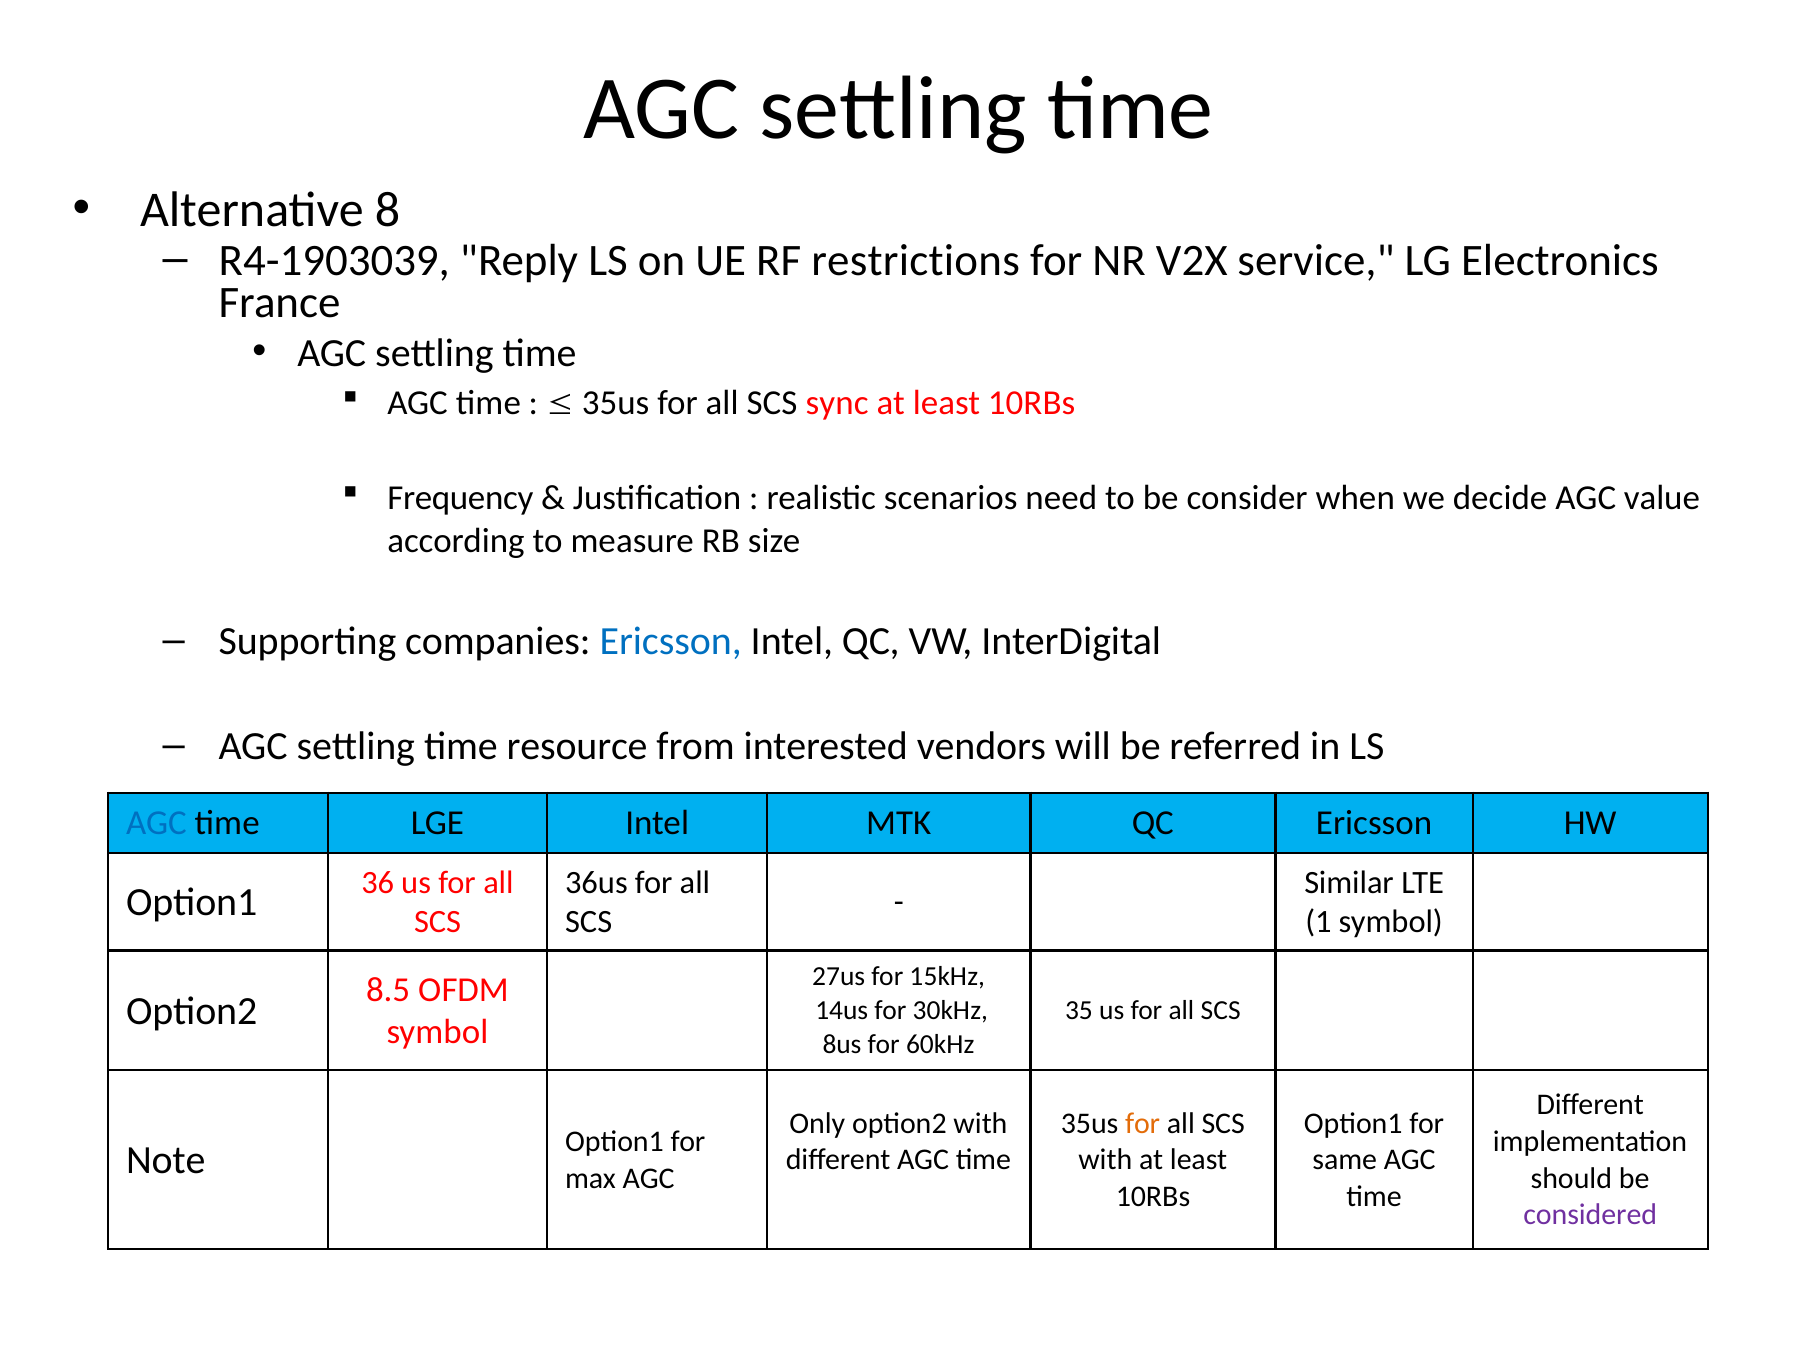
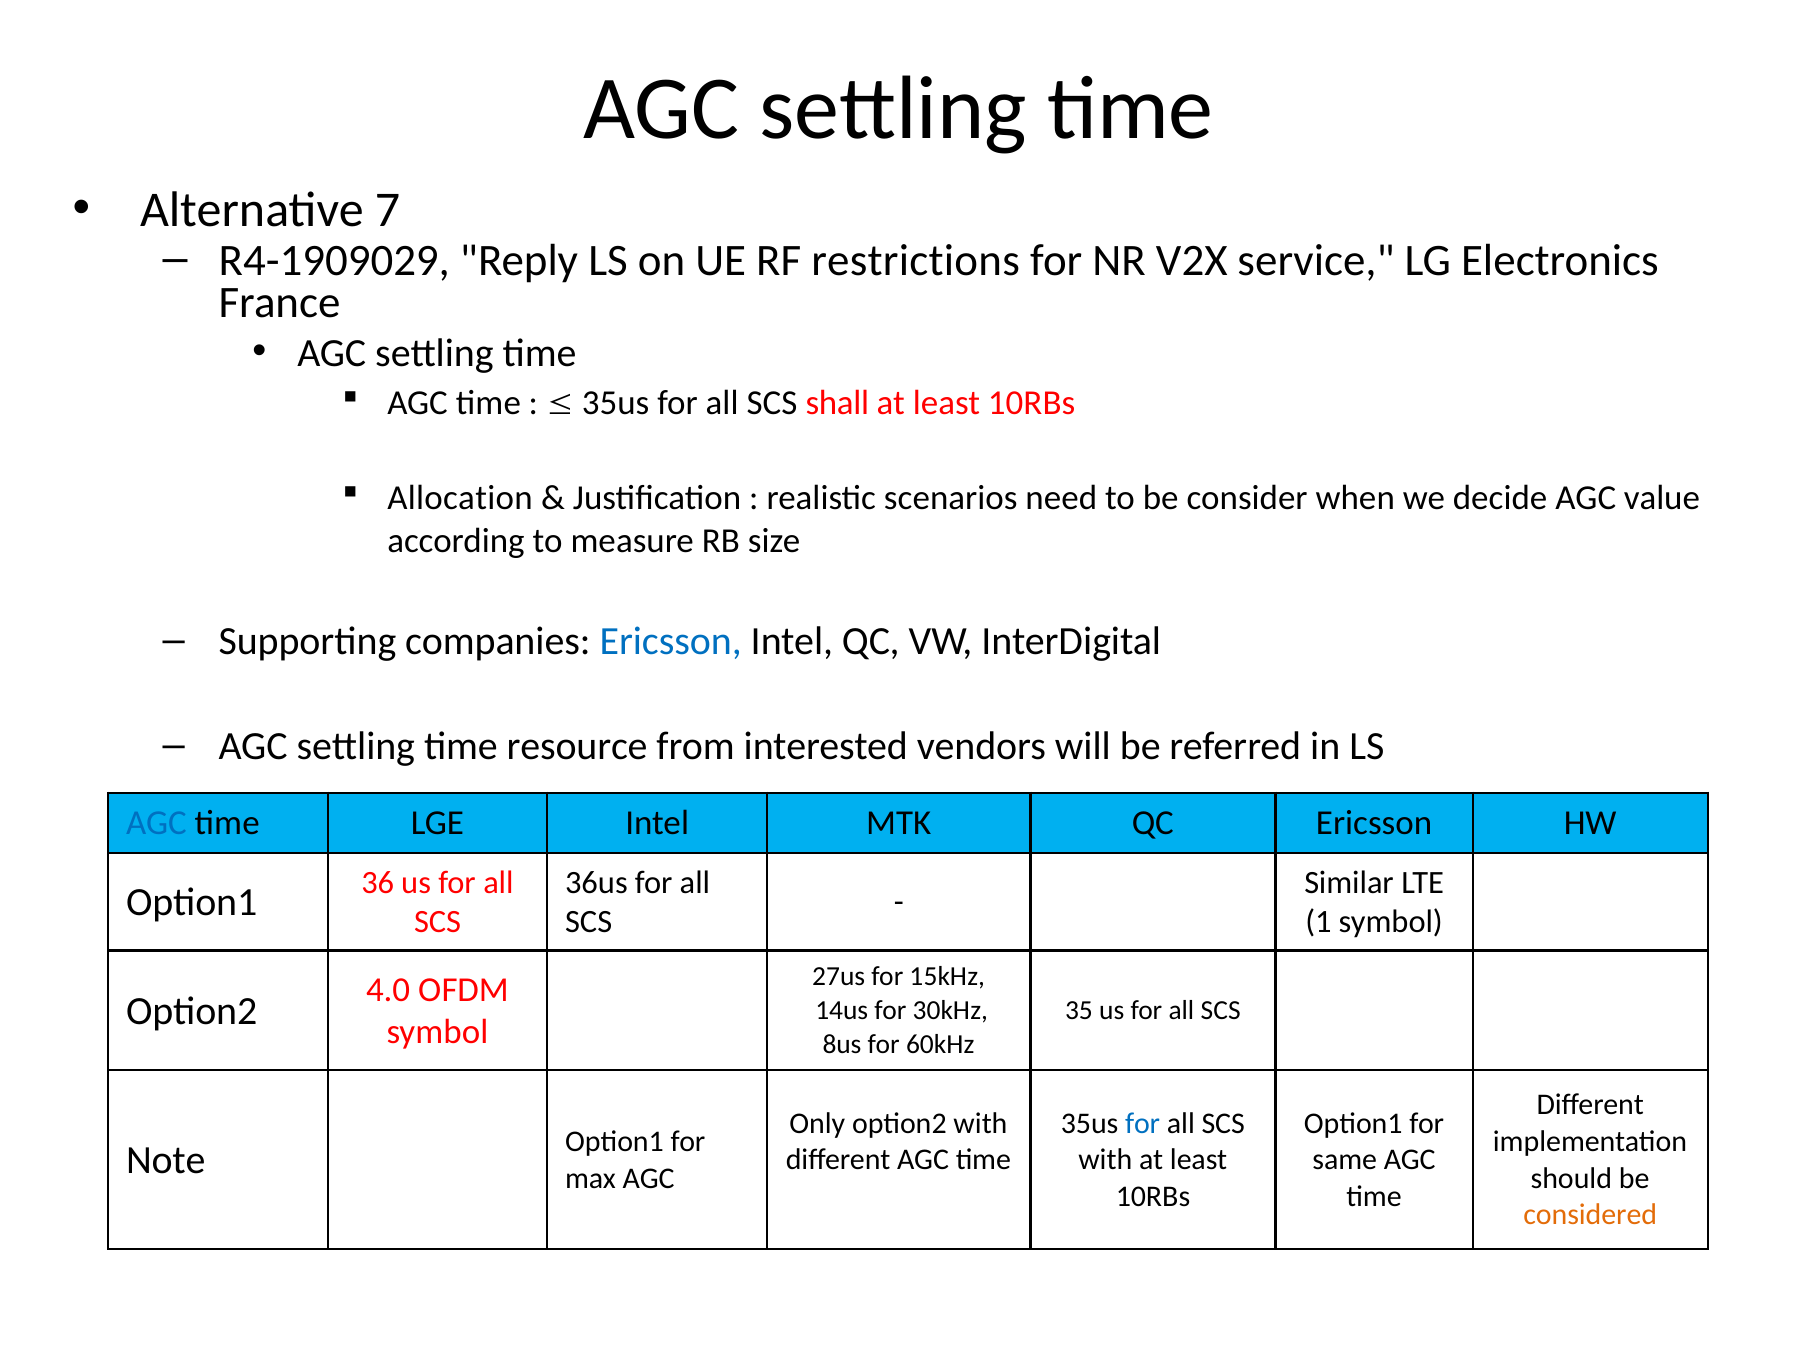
8: 8 -> 7 (388, 210)
R4-1903039: R4-1903039 -> R4-1909029 (334, 260)
sync: sync -> shall (837, 403)
Frequency: Frequency -> Allocation (460, 498)
8.5: 8.5 -> 4.0 (388, 989)
for colour: orange -> blue (1143, 1123)
considered colour: purple -> orange (1590, 1214)
